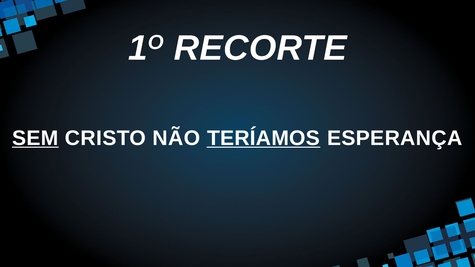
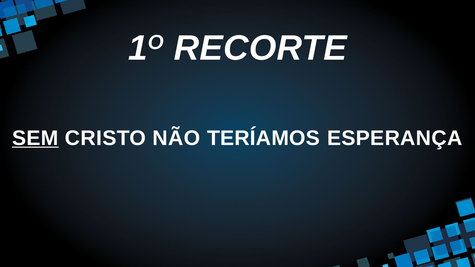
TERÍAMOS underline: present -> none (264, 138)
